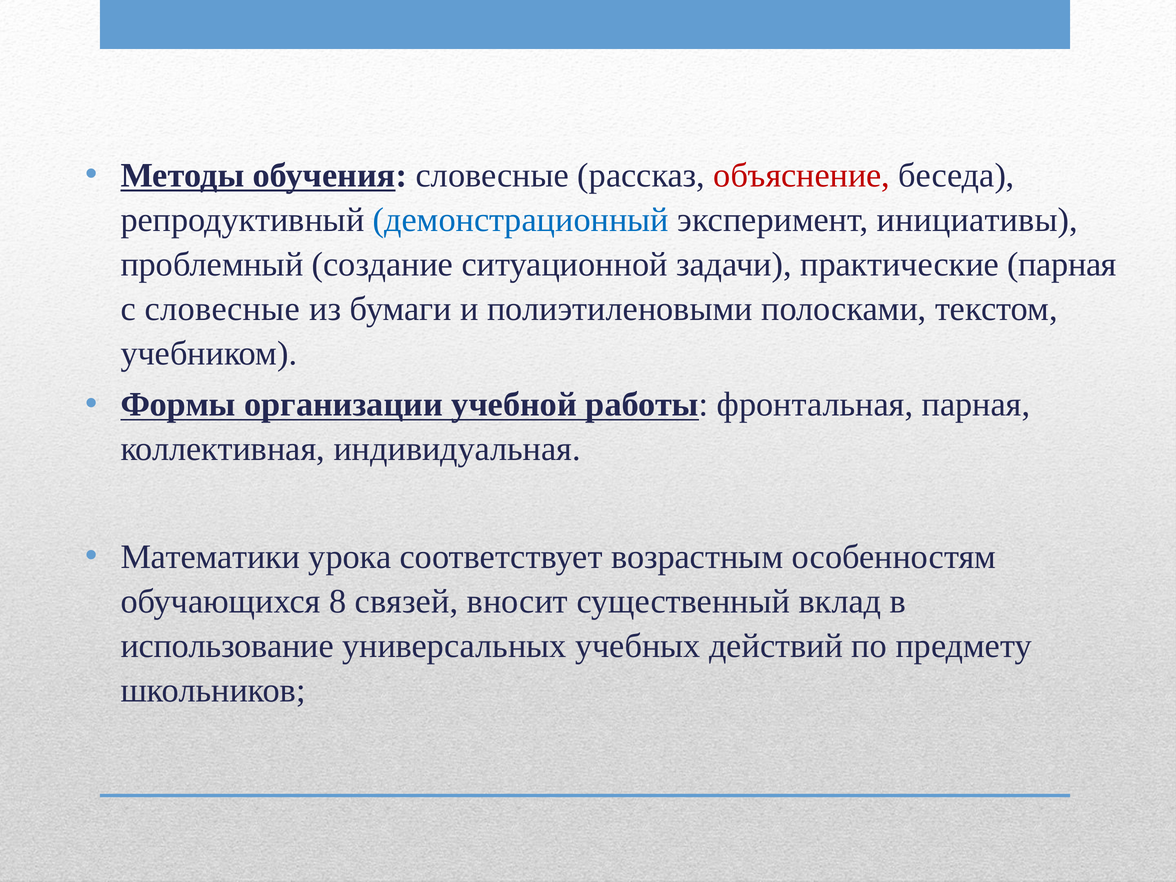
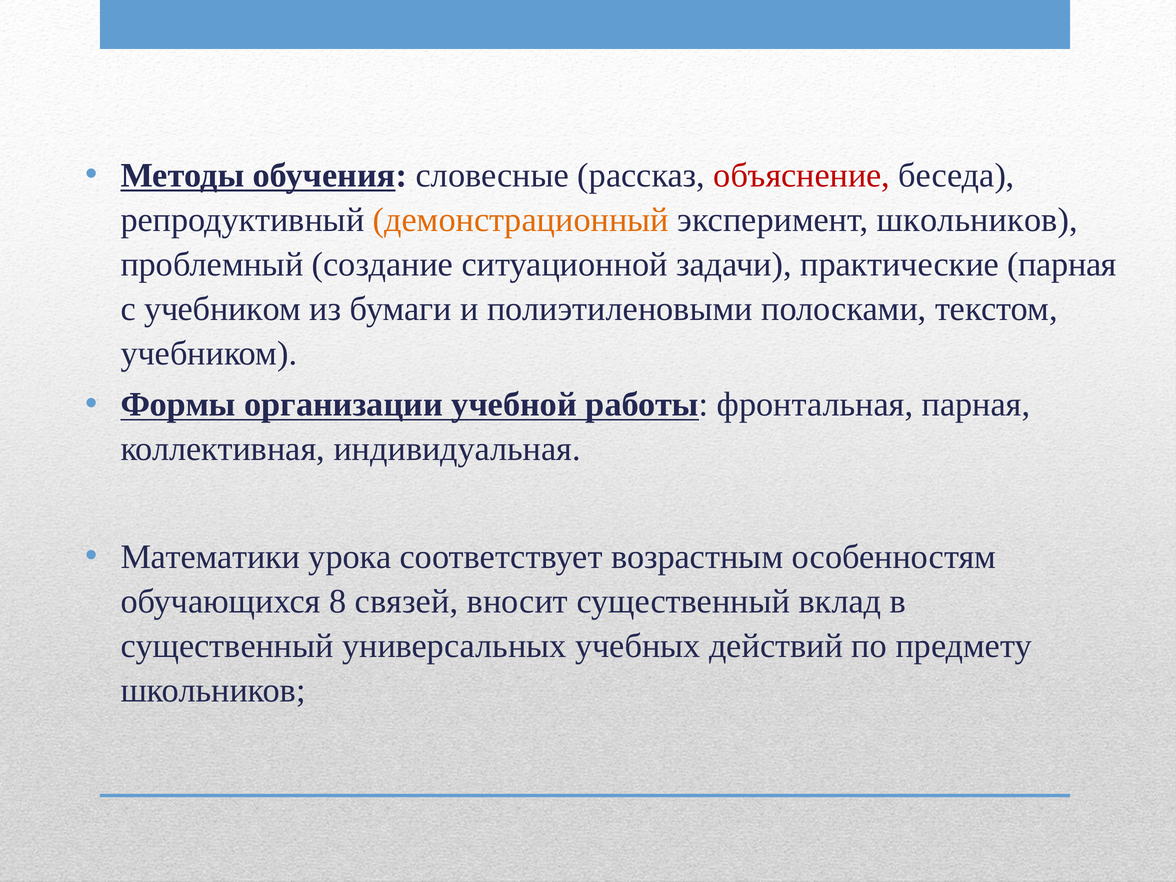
демонстрационный colour: blue -> orange (521, 220)
эксперимент инициативы: инициативы -> школьников (977, 220)
с словесные: словесные -> учебником (223, 309)
использование: использование -> существенный (227, 646)
